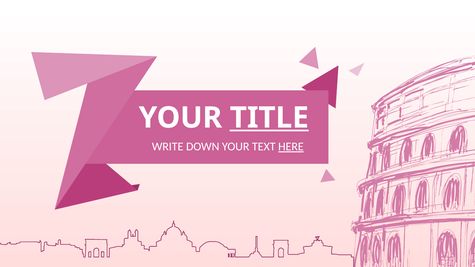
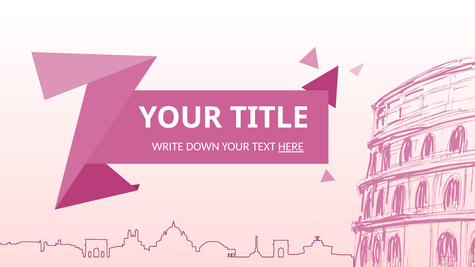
TITLE underline: present -> none (269, 118)
